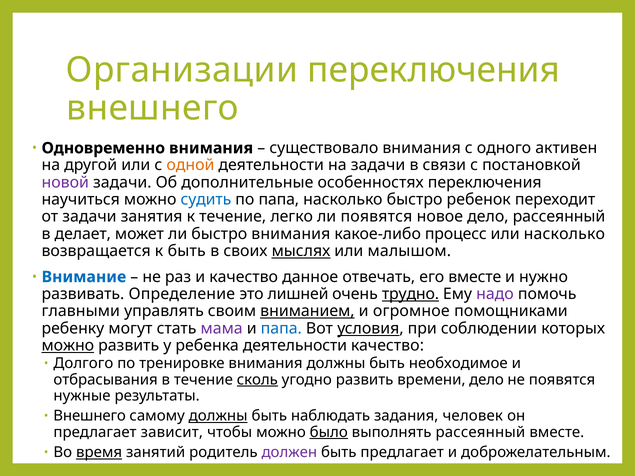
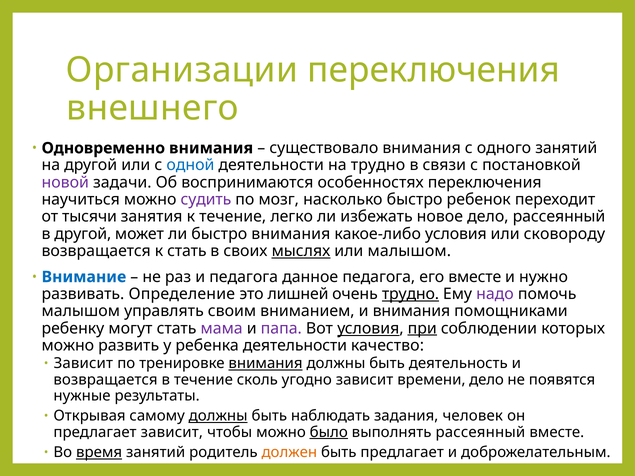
одного активен: активен -> занятий (566, 148)
одной colour: orange -> blue (190, 165)
на задачи: задачи -> трудно (378, 165)
дополнительные: дополнительные -> воспринимаются (247, 182)
судить colour: blue -> purple (206, 200)
по папа: папа -> мозг (279, 200)
от задачи: задачи -> тысячи (90, 217)
ли появятся: появятся -> избежать (377, 217)
в делает: делает -> другой (83, 234)
какое-либо процесс: процесс -> условия (456, 234)
или насколько: насколько -> сковороду (564, 234)
к быть: быть -> стать (187, 251)
и качество: качество -> педагога (244, 277)
данное отвечать: отвечать -> педагога (379, 277)
главными: главными -> малышом (81, 311)
вниманием underline: present -> none (307, 311)
и огромное: огромное -> внимания (411, 311)
папа colour: blue -> purple (281, 329)
при underline: none -> present (422, 329)
можно underline: present -> none (68, 346)
Долгого: Долгого -> Зависит (83, 364)
внимания underline: none -> present (266, 364)
необходимое: необходимое -> деятельность (458, 364)
отбрасывания: отбрасывания -> возвращается (106, 380)
сколь underline: present -> none (257, 380)
угодно развить: развить -> зависит (365, 380)
Внешнего: Внешнего -> Открывая (90, 416)
должен colour: purple -> orange (289, 453)
